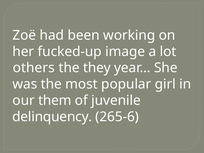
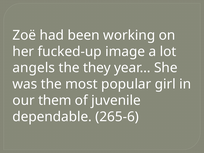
others: others -> angels (34, 68)
delinquency: delinquency -> dependable (52, 117)
